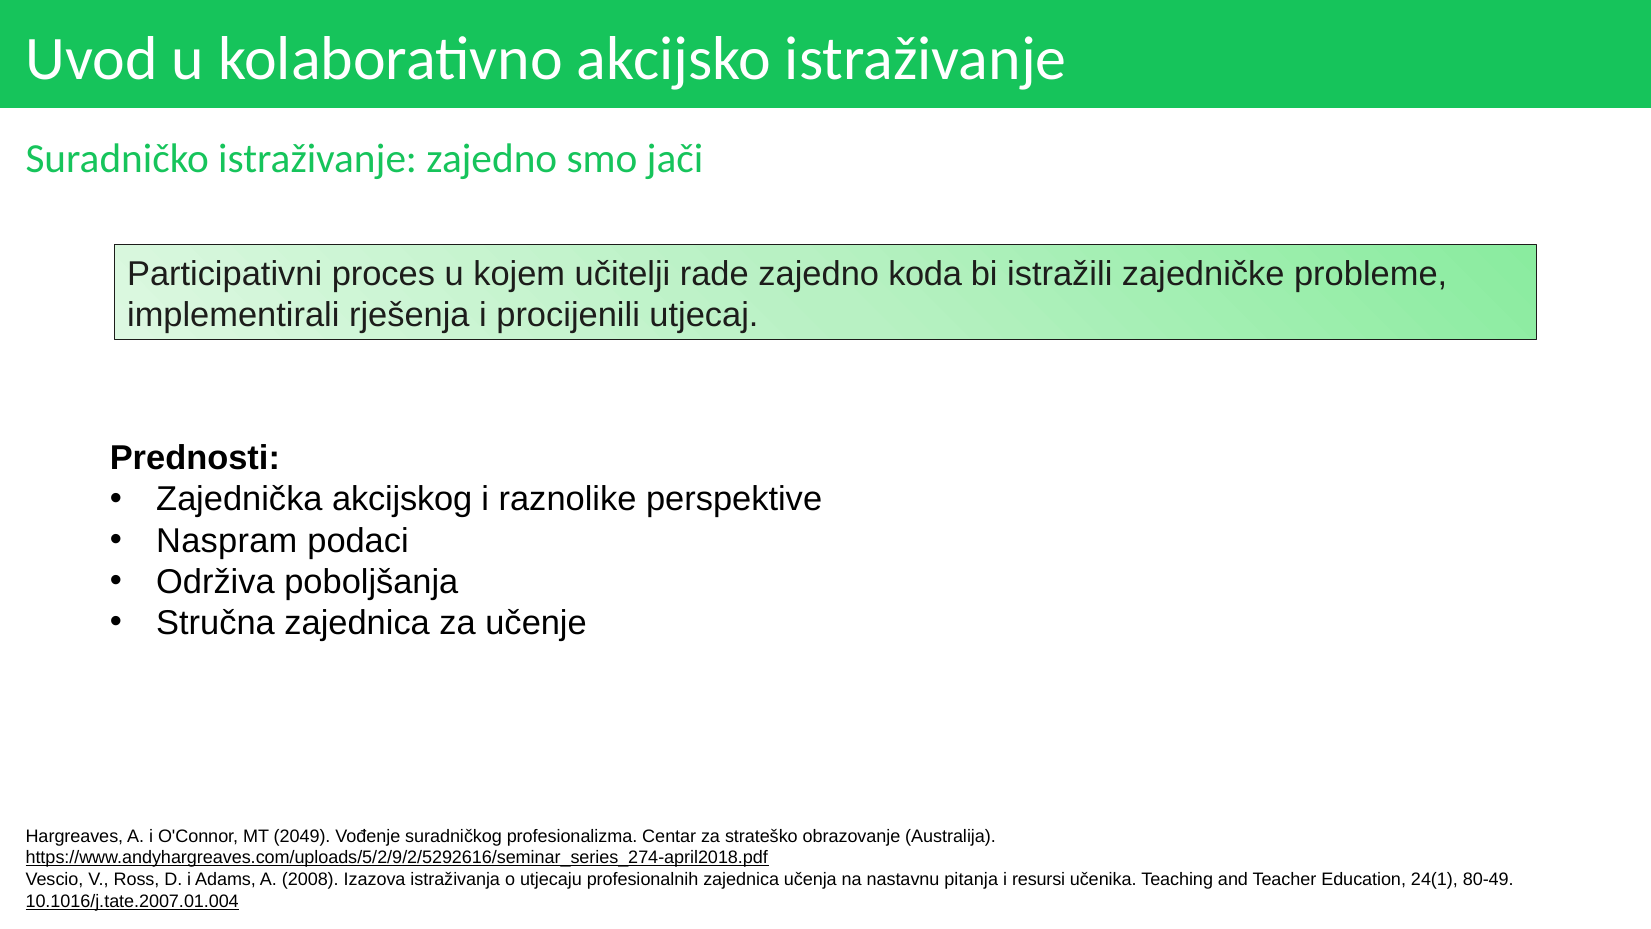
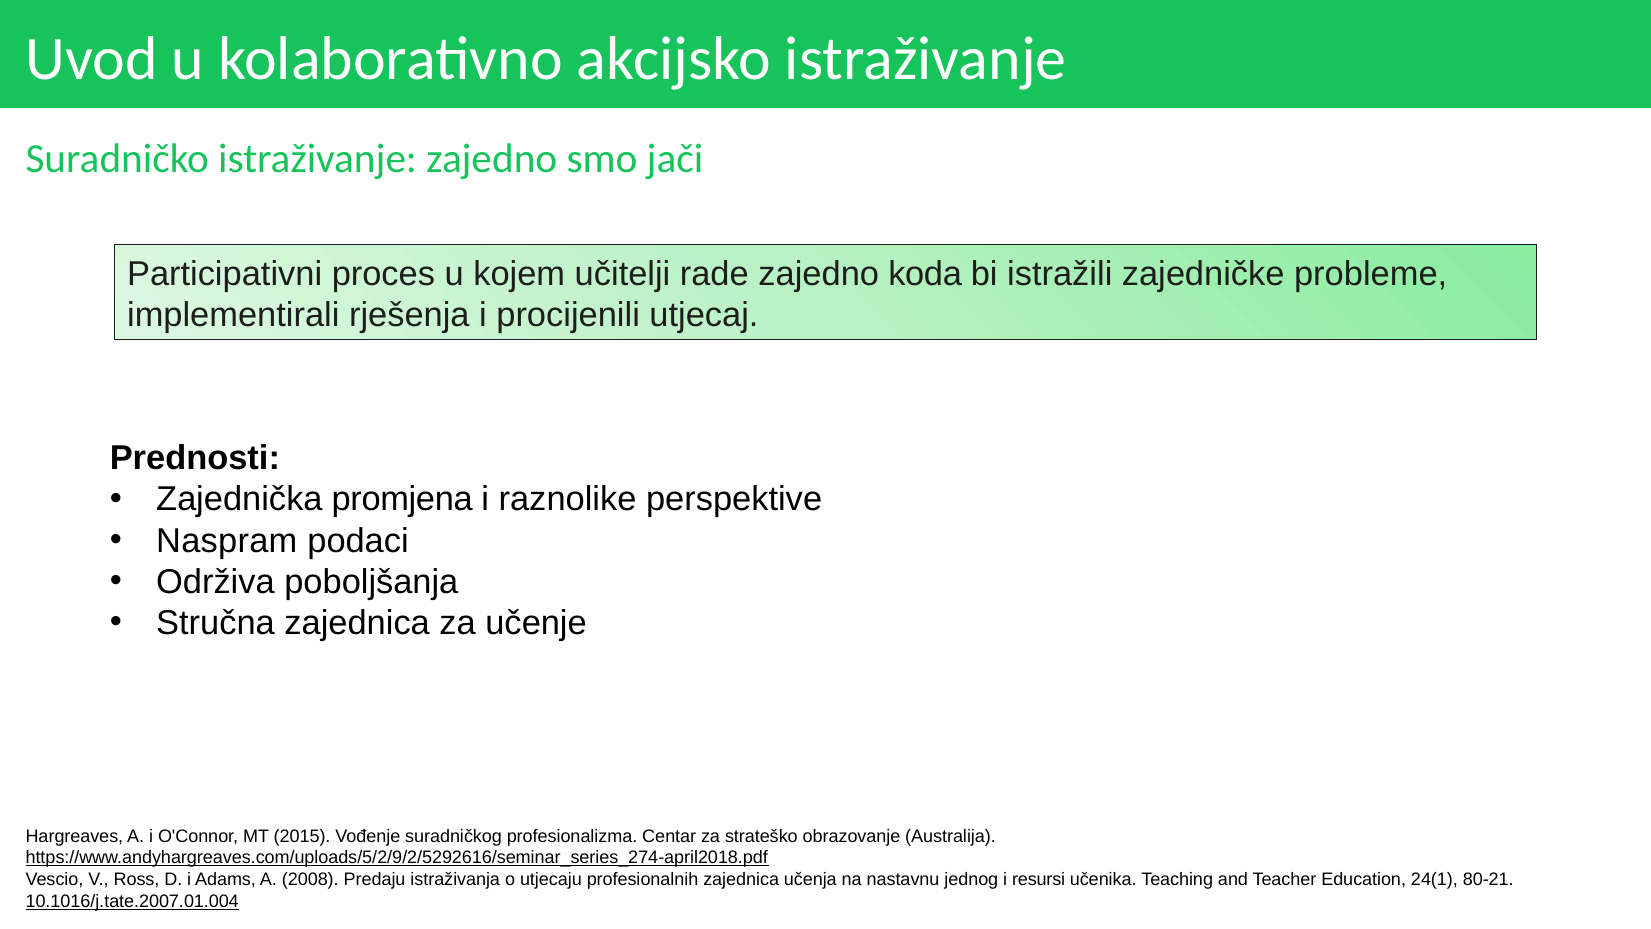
akcijskog: akcijskog -> promjena (402, 499)
2049: 2049 -> 2015 (302, 836)
Izazova: Izazova -> Predaju (375, 879)
pitanja: pitanja -> jednog (971, 879)
80-49: 80-49 -> 80-21 (1488, 879)
